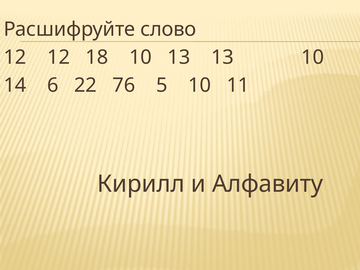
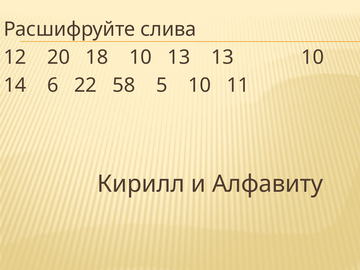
слово: слово -> слива (168, 29)
12 12: 12 -> 20 (59, 57)
76: 76 -> 58 (124, 85)
